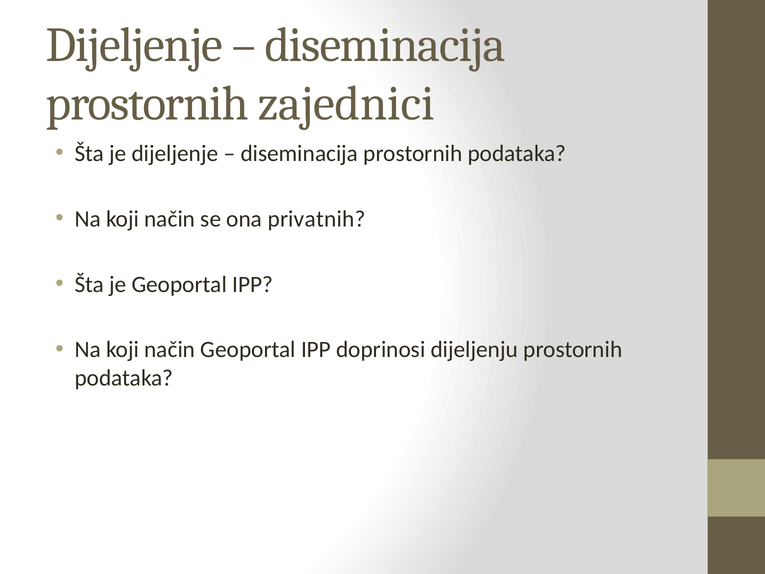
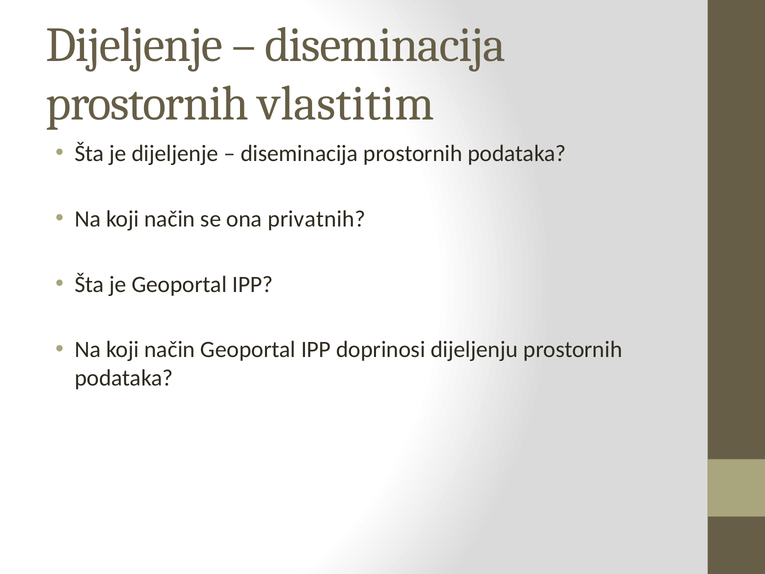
zajednici: zajednici -> vlastitim (346, 104)
